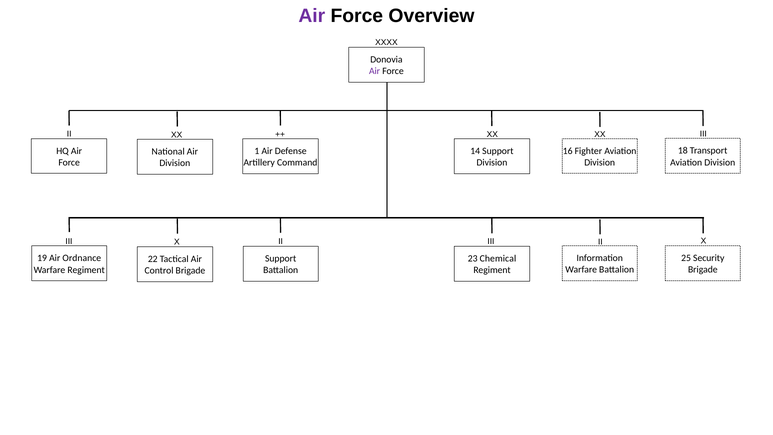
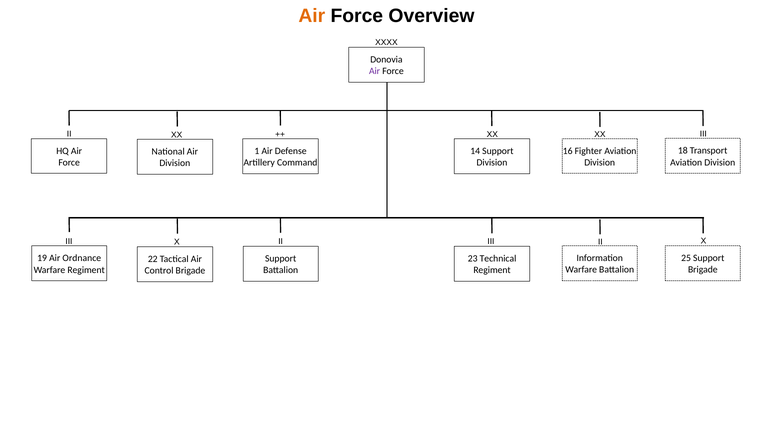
Air colour: purple -> orange (312, 16)
25 Security: Security -> Support (709, 258)
Chemical: Chemical -> Technical (498, 258)
